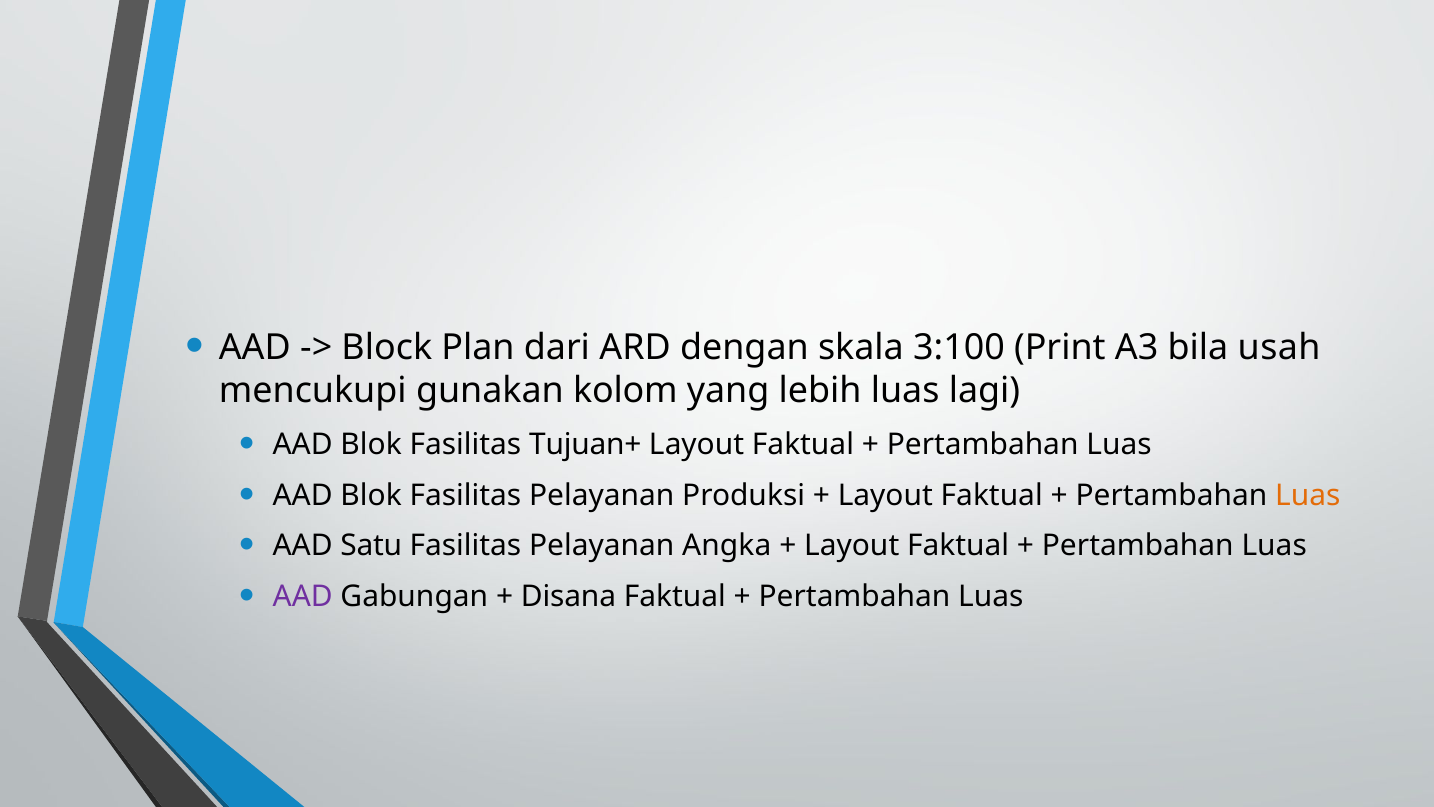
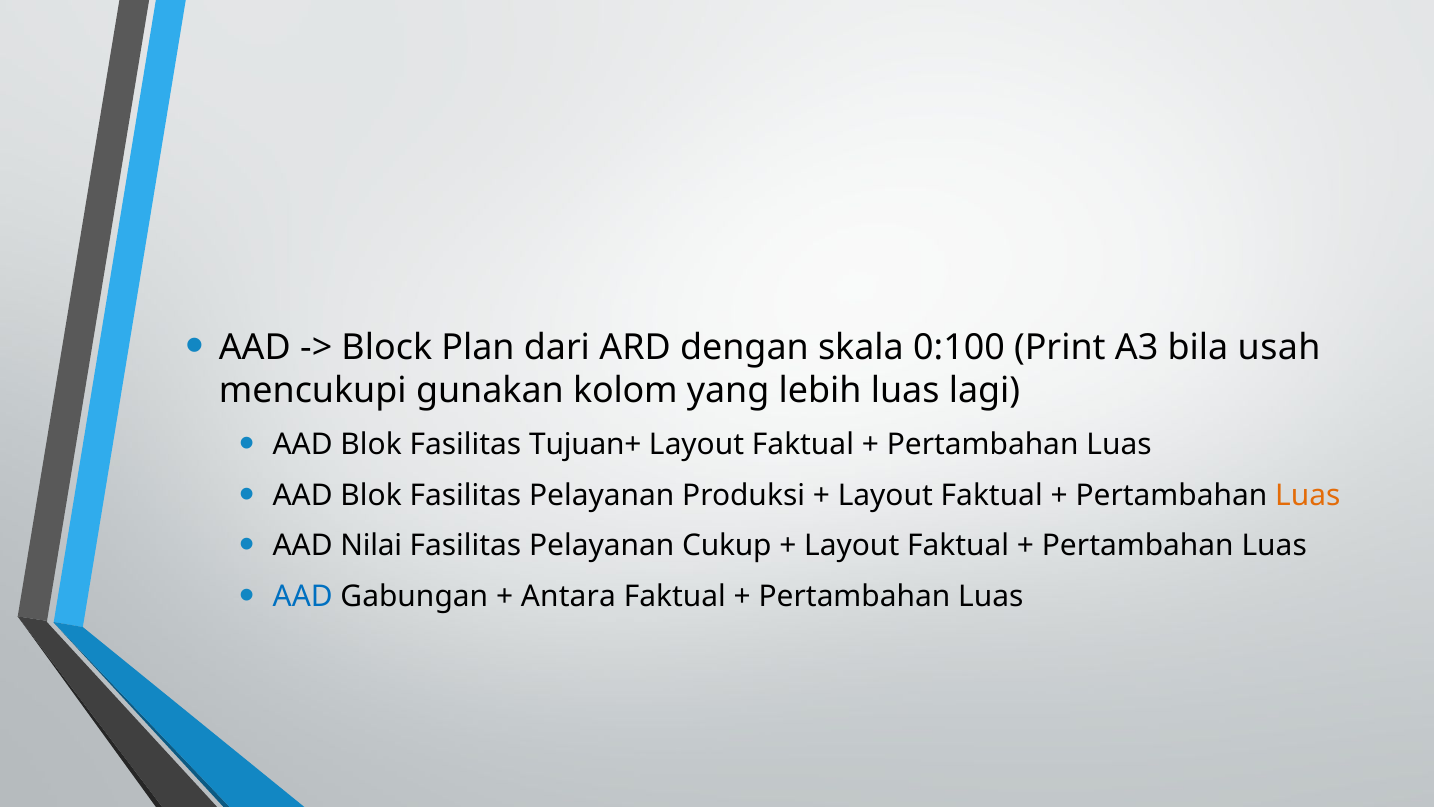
3:100: 3:100 -> 0:100 (959, 347)
Satu: Satu -> Nilai (371, 546)
Angka: Angka -> Cukup (727, 546)
AAD colour: purple -> blue (303, 597)
Disana: Disana -> Antara (568, 597)
